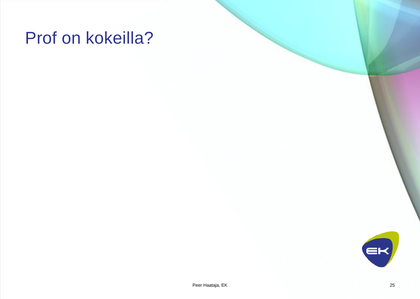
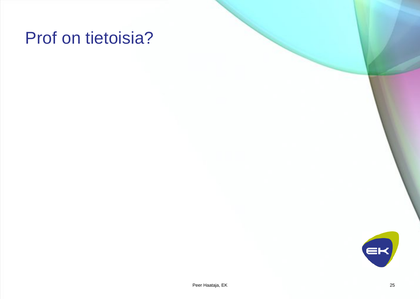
kokeilla: kokeilla -> tietoisia (120, 38)
